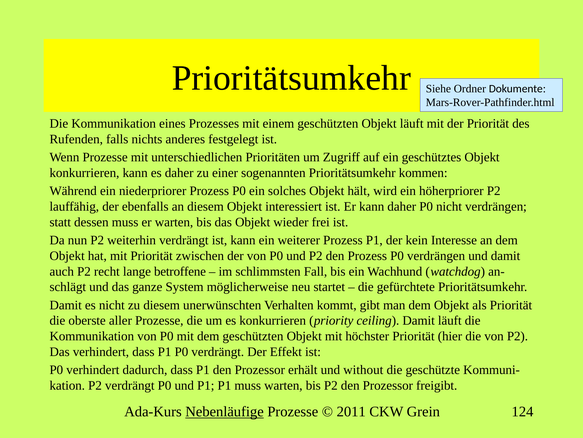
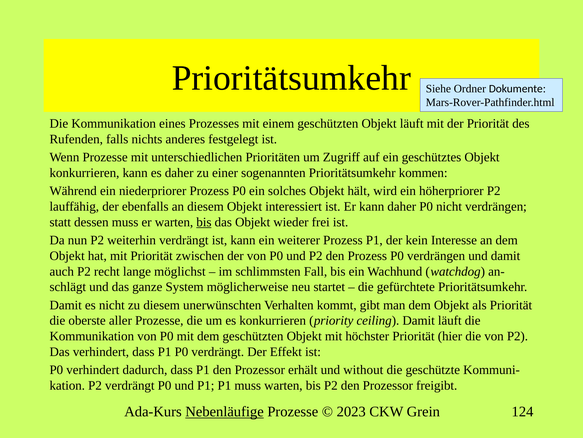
bis underline: none -> present (204, 222)
betroffene: betroffene -> möglichst (180, 271)
2011: 2011 -> 2023 (351, 411)
